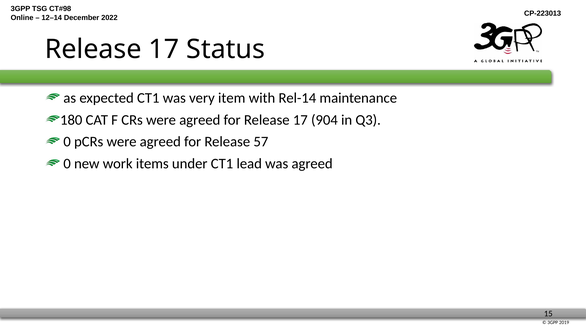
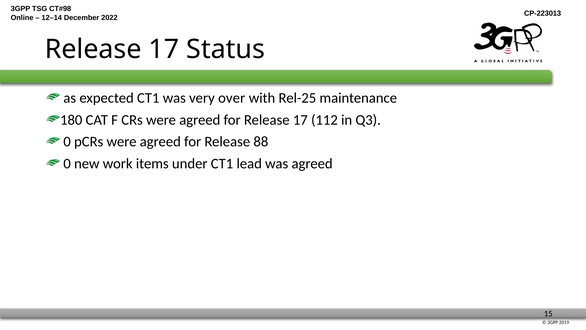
item: item -> over (232, 98)
Rel-14: Rel-14 -> Rel-25 (297, 98)
904: 904 -> 112 (324, 120)
57: 57 -> 88 (261, 142)
